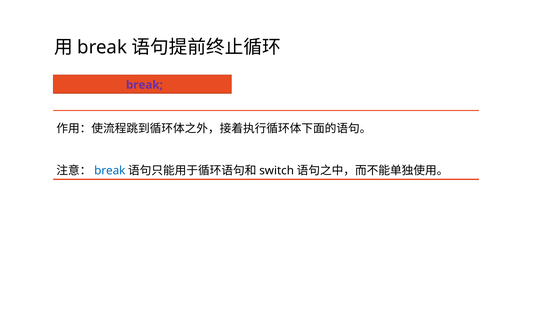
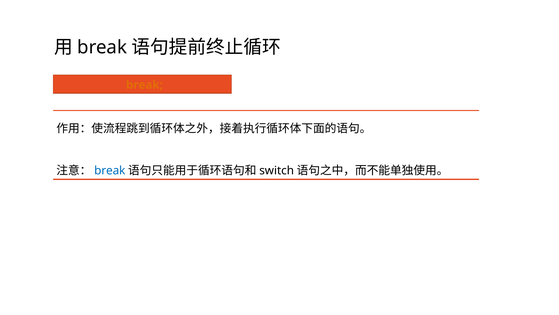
break colour: purple -> orange (144, 85)
